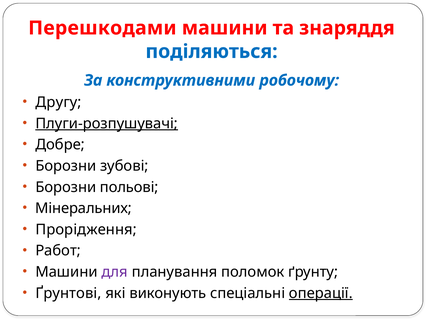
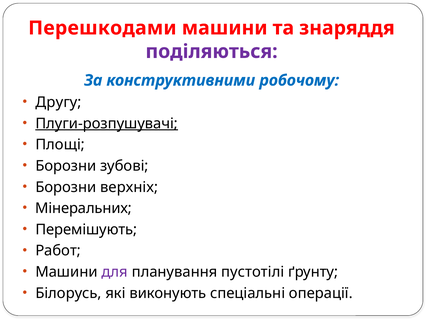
поділяються colour: blue -> purple (212, 51)
Добре: Добре -> Площі (60, 144)
польові: польові -> верхніх (129, 187)
Прорідження: Прорідження -> Перемішують (86, 229)
поломок: поломок -> пустотілі (253, 272)
Ґрунтові: Ґрунтові -> Білорусь (68, 293)
операції underline: present -> none (321, 293)
